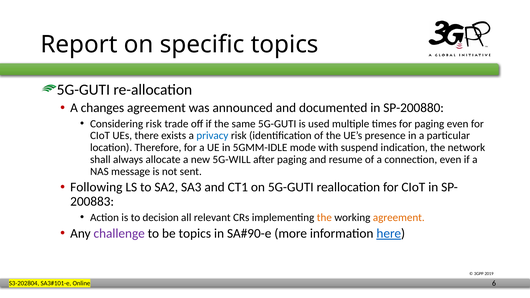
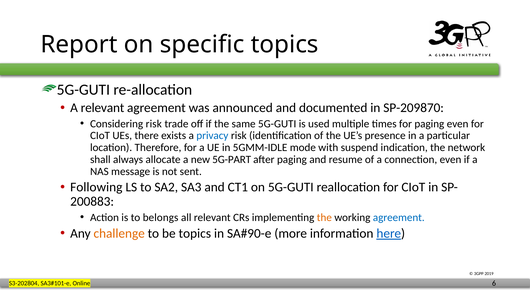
A changes: changes -> relevant (103, 108)
SP-200880: SP-200880 -> SP-209870 (414, 108)
5G-WILL: 5G-WILL -> 5G-PART (232, 160)
decision: decision -> belongs (161, 217)
agreement colour: orange -> blue (399, 217)
challenge colour: purple -> orange (119, 234)
